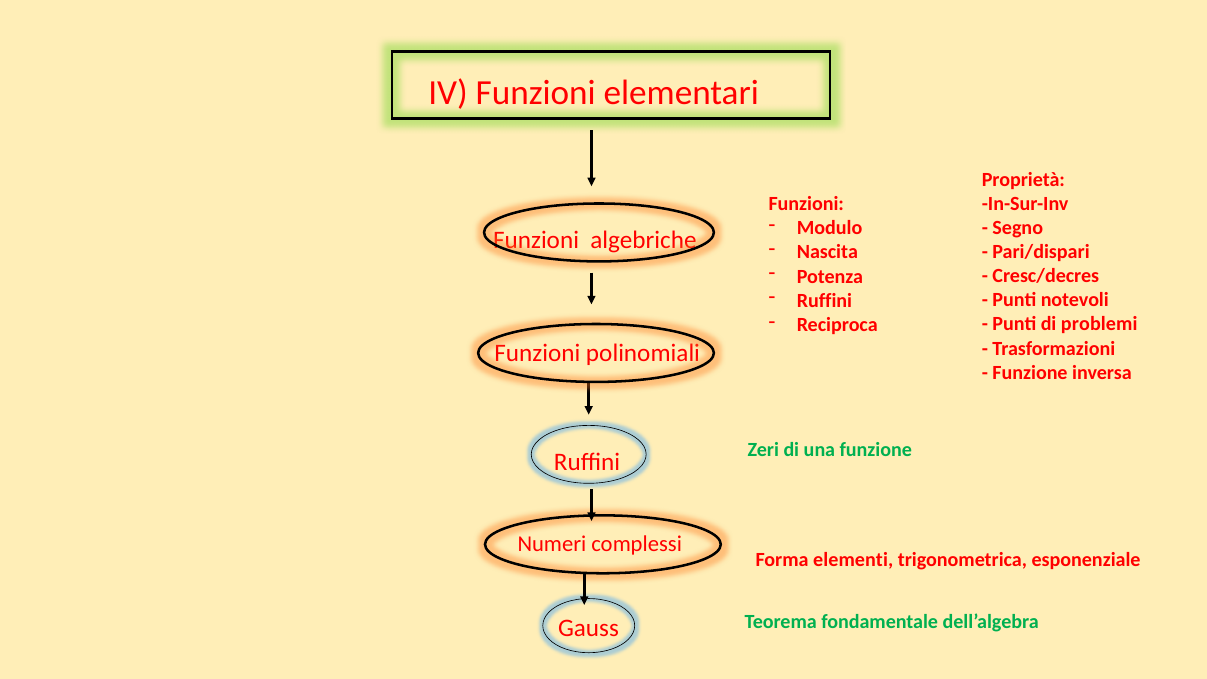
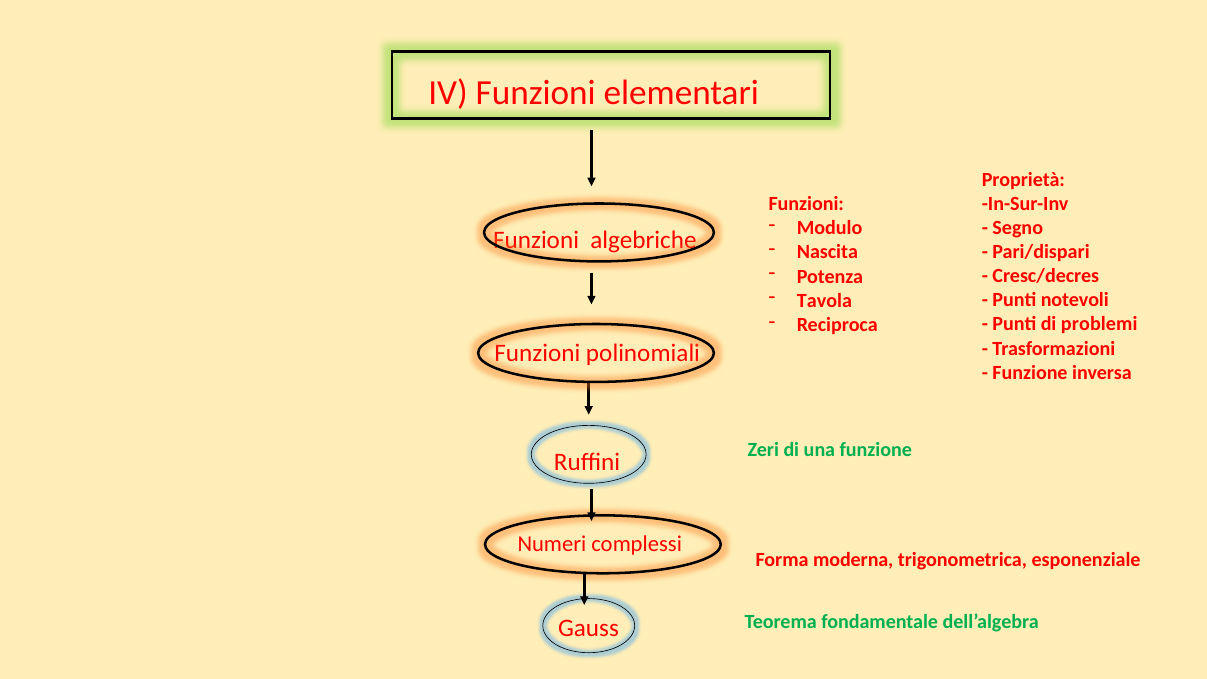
Ruffini: Ruffini -> Tavola (824, 301)
elementi: elementi -> moderna (853, 560)
